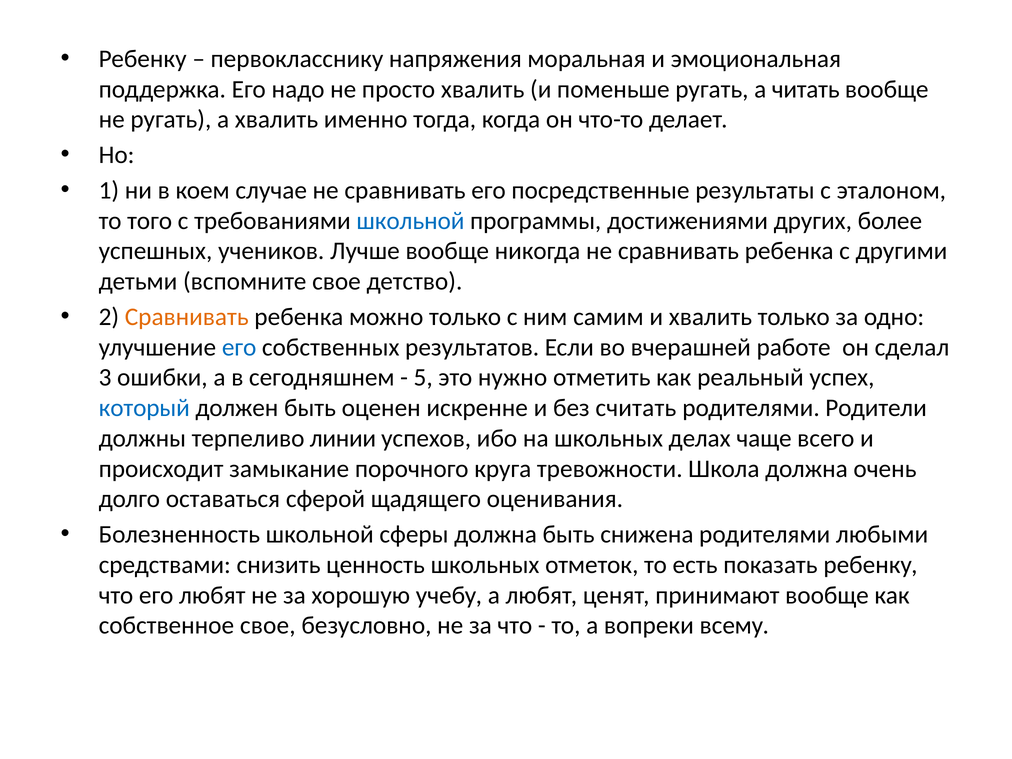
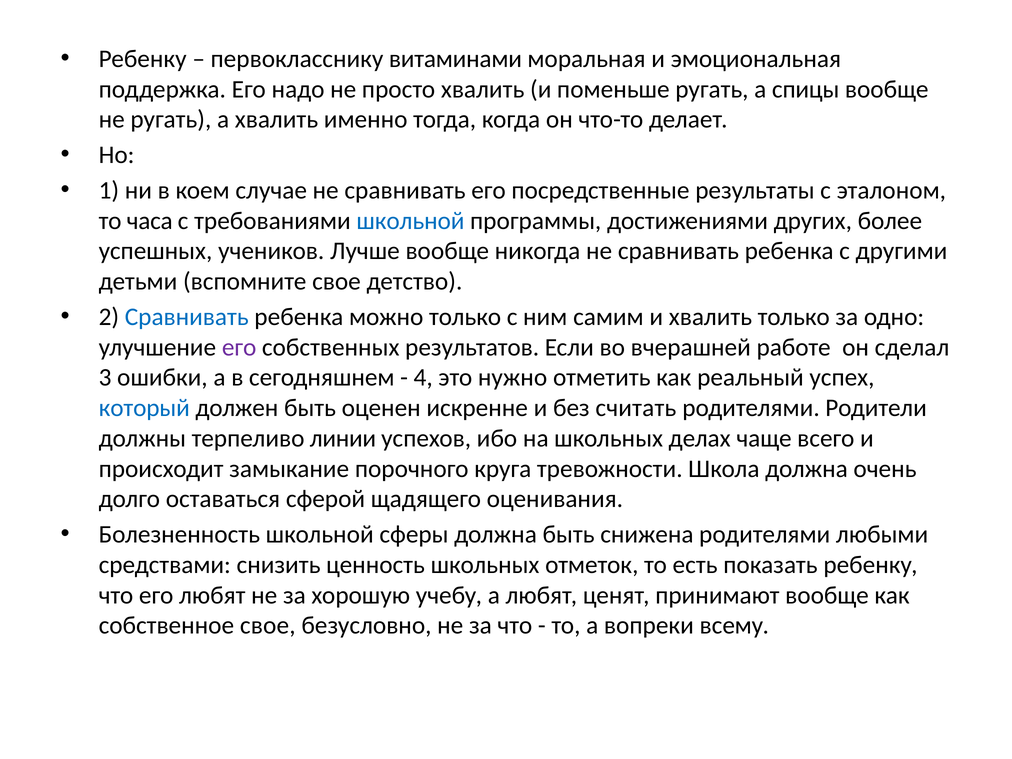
напряжения: напряжения -> витаминами (455, 59)
читать: читать -> спицы (806, 89)
того: того -> часа (150, 221)
Сравнивать colour: orange -> blue (187, 317)
его colour: blue -> purple (239, 347)
5: 5 -> 4 (423, 378)
